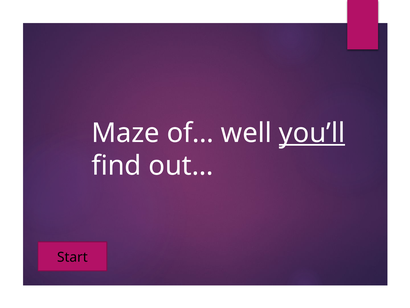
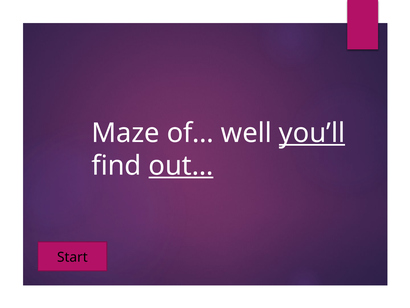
out… underline: none -> present (181, 166)
